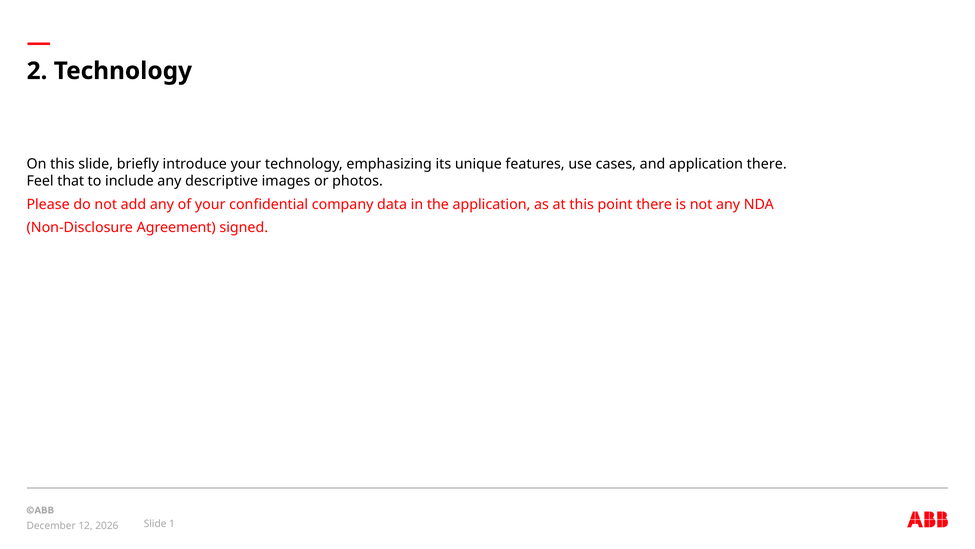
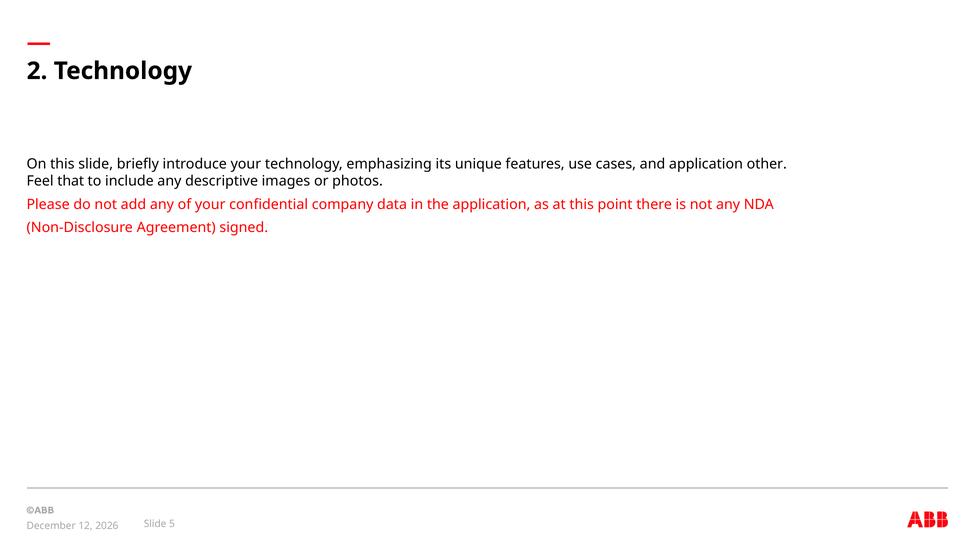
application there: there -> other (767, 164)
1: 1 -> 5 (172, 524)
